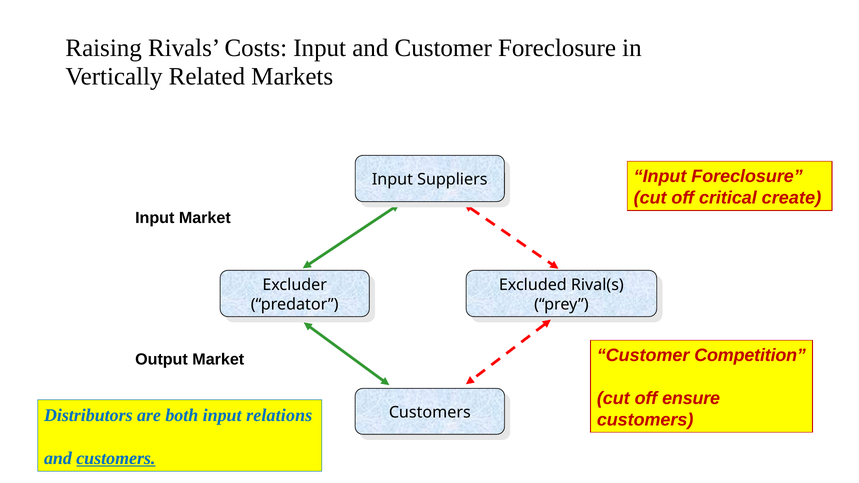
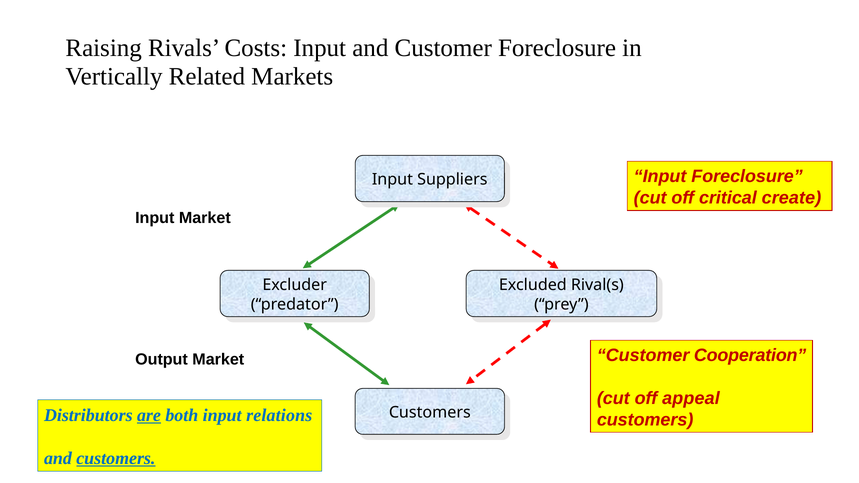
Competition: Competition -> Cooperation (750, 355)
ensure: ensure -> appeal (691, 398)
are underline: none -> present (149, 416)
